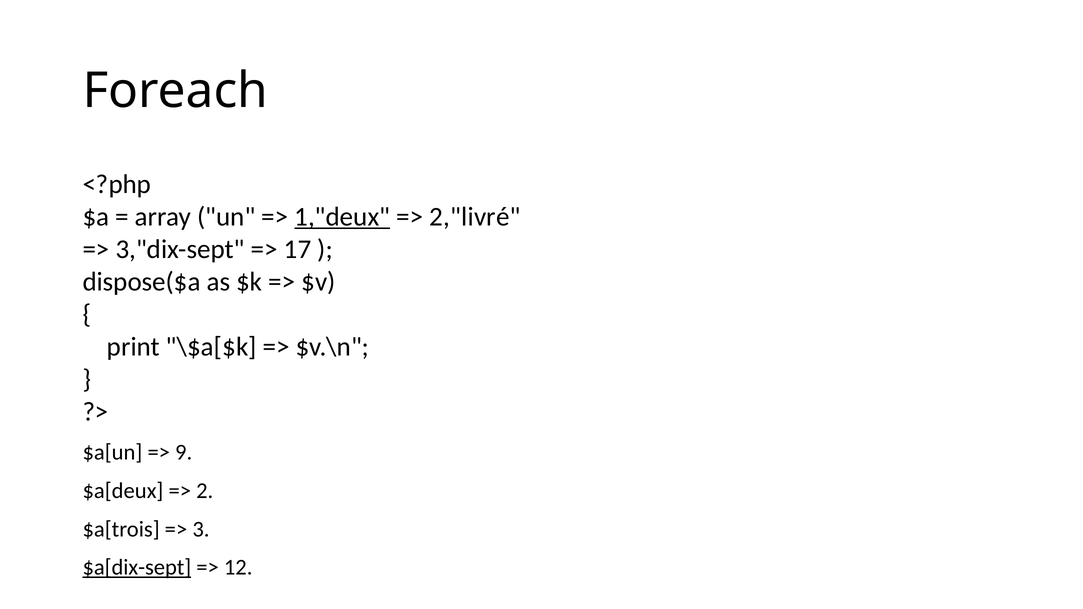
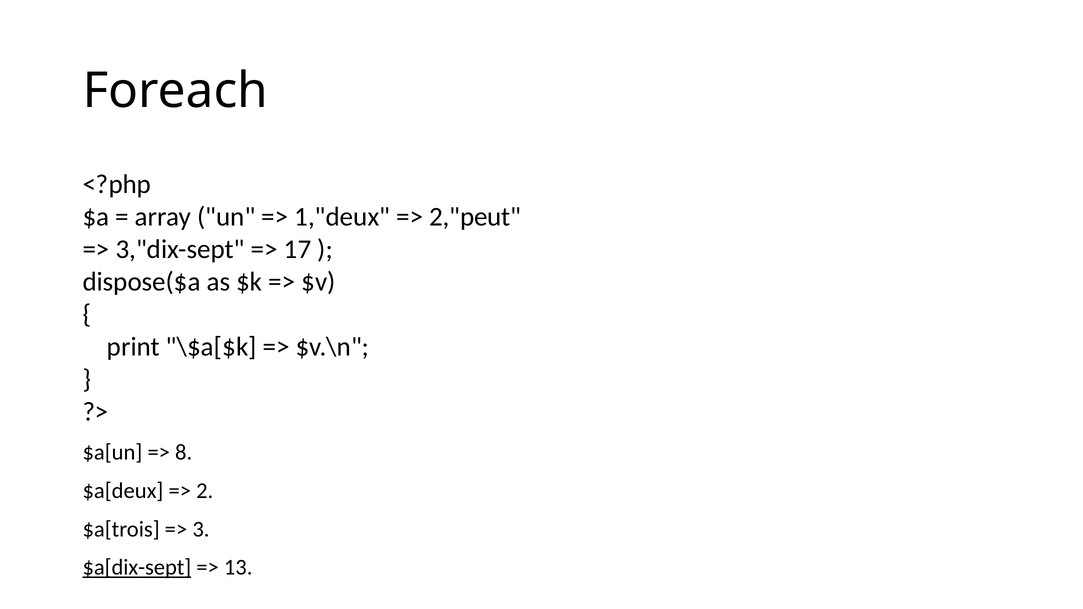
1,"deux underline: present -> none (342, 217)
2,"livré: 2,"livré -> 2,"peut (475, 217)
9: 9 -> 8 (184, 453)
12: 12 -> 13 (238, 568)
